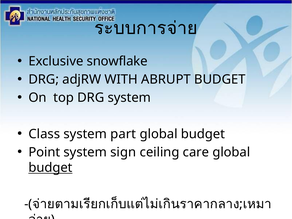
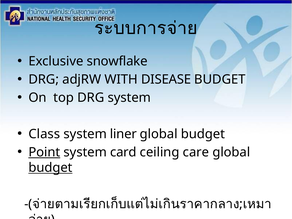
ABRUPT: ABRUPT -> DISEASE (166, 79)
part: part -> liner (123, 134)
Point underline: none -> present (44, 152)
sign: sign -> card (123, 152)
